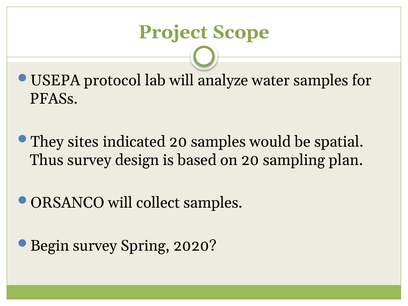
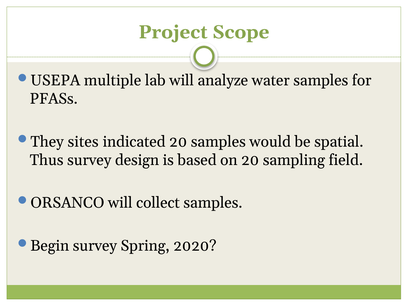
protocol: protocol -> multiple (113, 80)
plan: plan -> field (346, 160)
